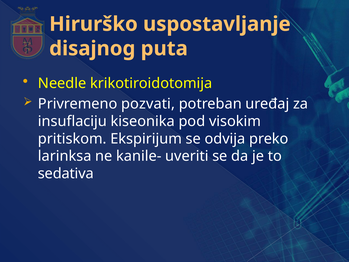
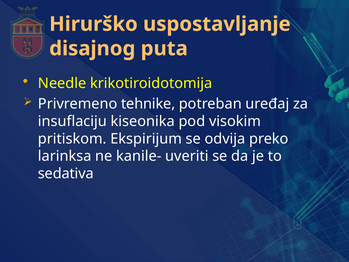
pozvati: pozvati -> tehnike (148, 104)
